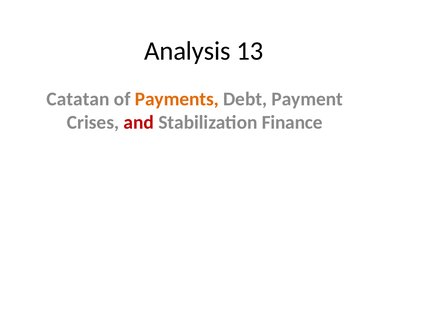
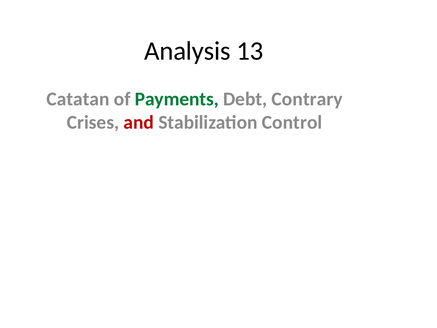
Payments colour: orange -> green (177, 99)
Payment: Payment -> Contrary (307, 99)
Finance: Finance -> Control (292, 122)
